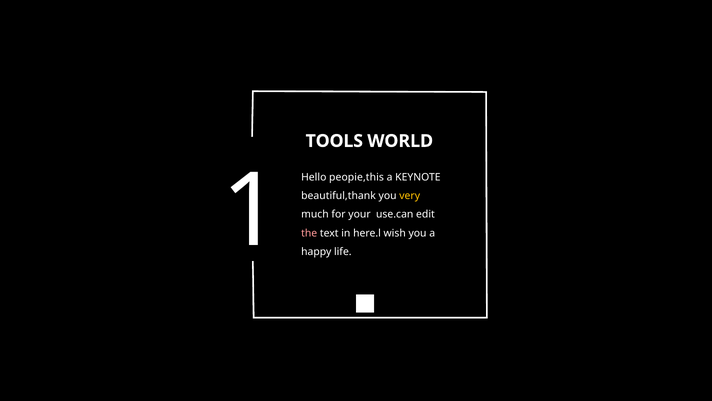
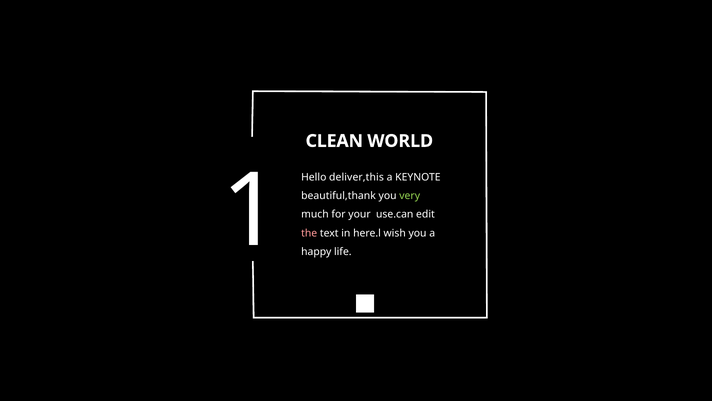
TOOLS: TOOLS -> CLEAN (334, 141)
peopie,this: peopie,this -> deliver,this (356, 177)
very colour: yellow -> light green (410, 196)
